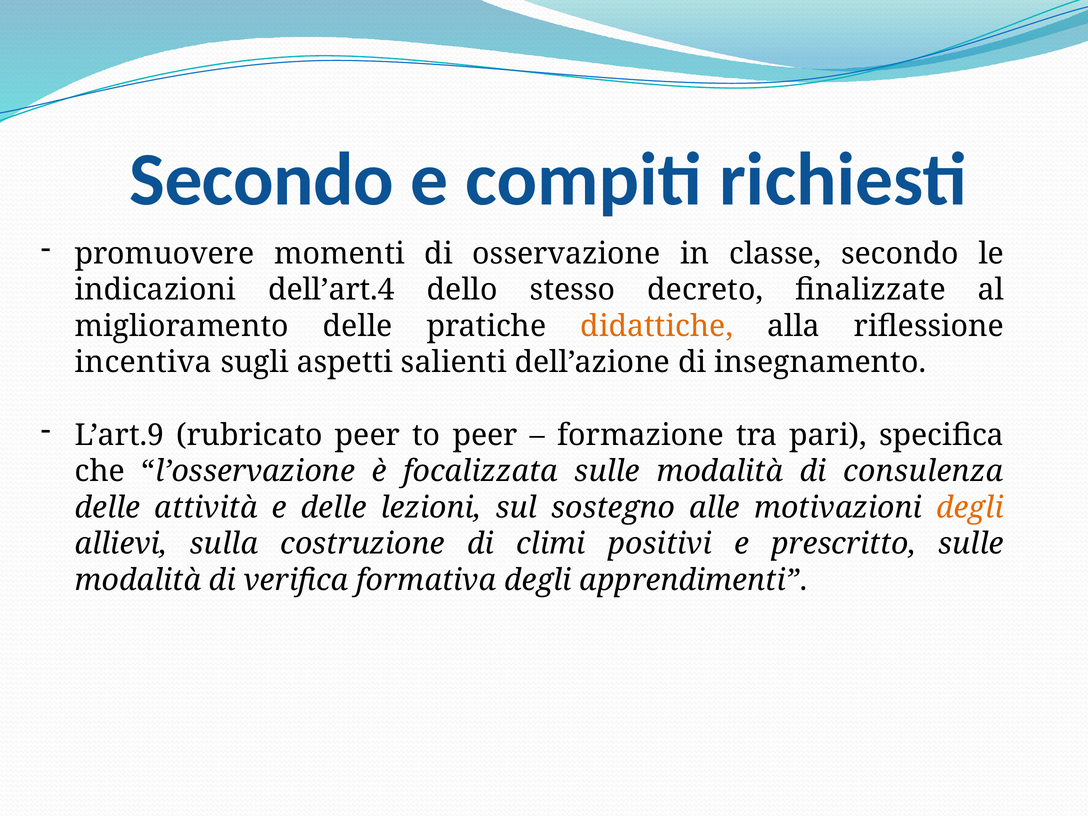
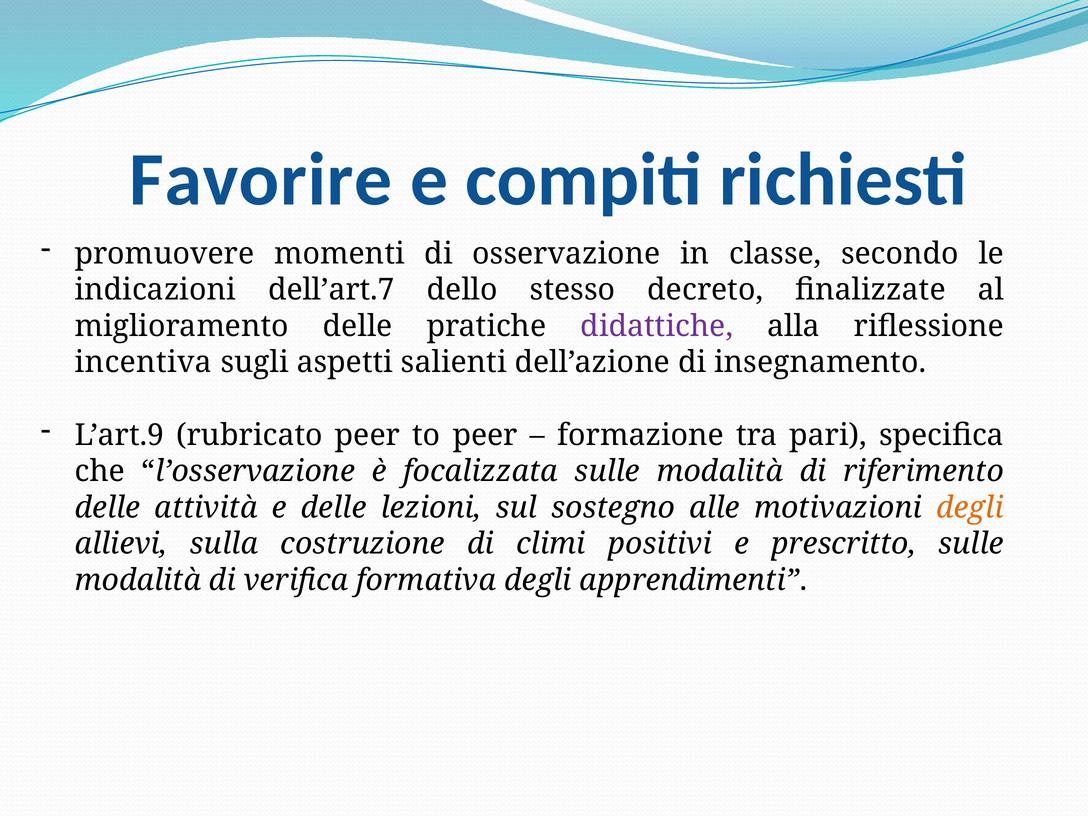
Secondo: Secondo -> Favorire (261, 180)
dell’art.4: dell’art.4 -> dell’art.7 (331, 290)
didattiche colour: orange -> purple (657, 326)
consulenza: consulenza -> riferimento (923, 471)
